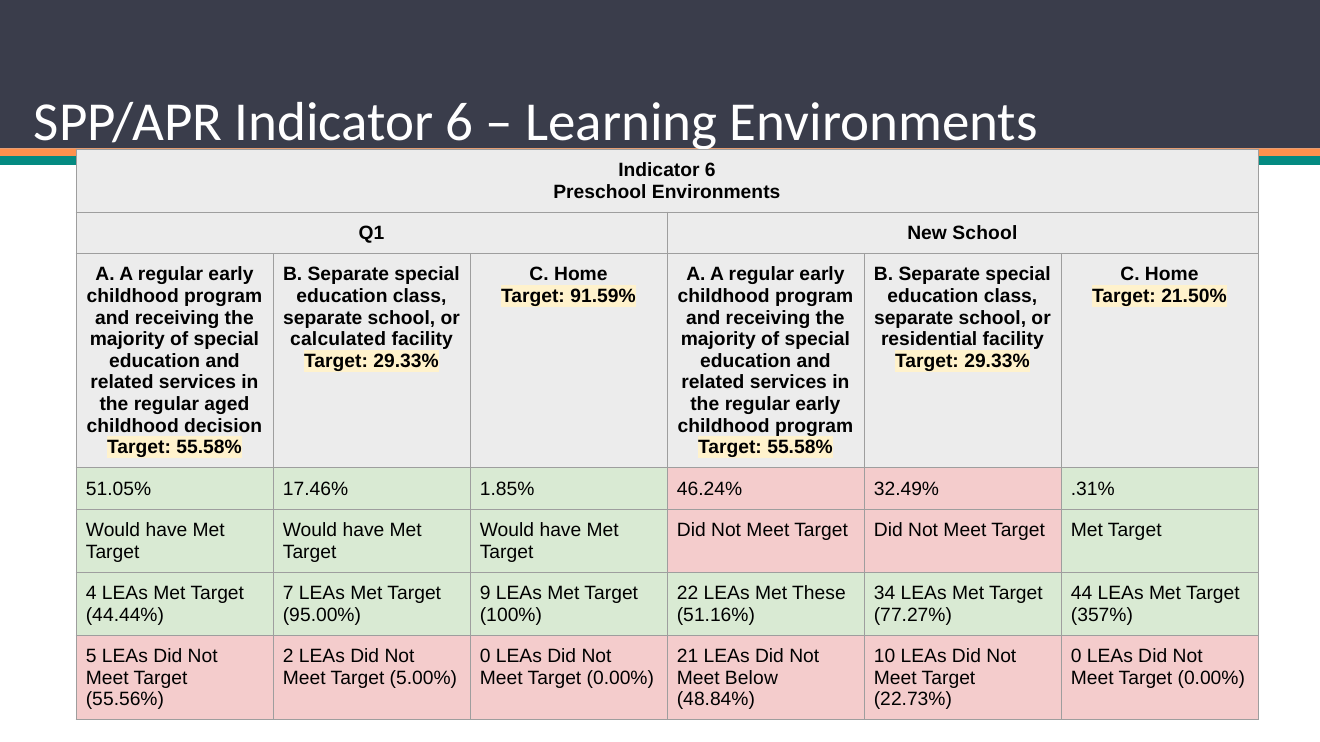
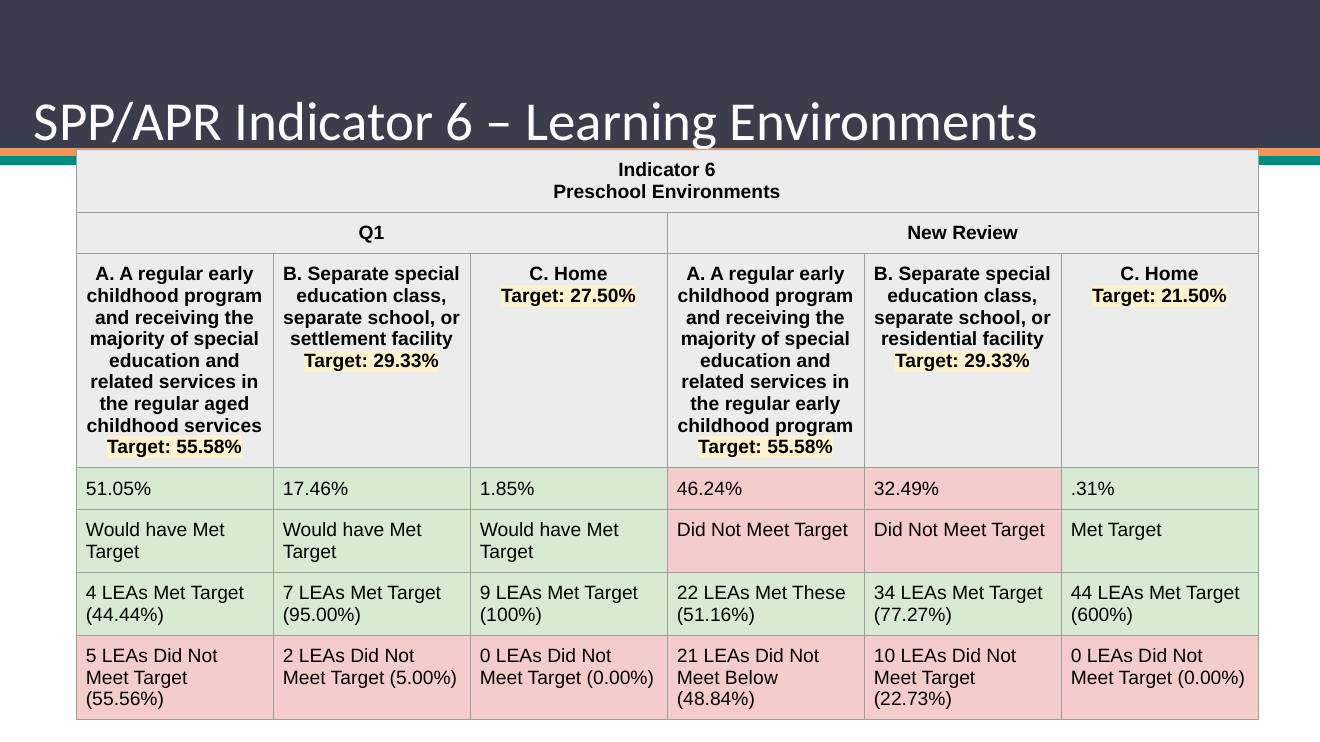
New School: School -> Review (985, 233)
91.59%: 91.59% -> 27.50% (603, 296)
calculated: calculated -> settlement (338, 340)
childhood decision: decision -> services (223, 426)
357%: 357% -> 600% (1102, 615)
